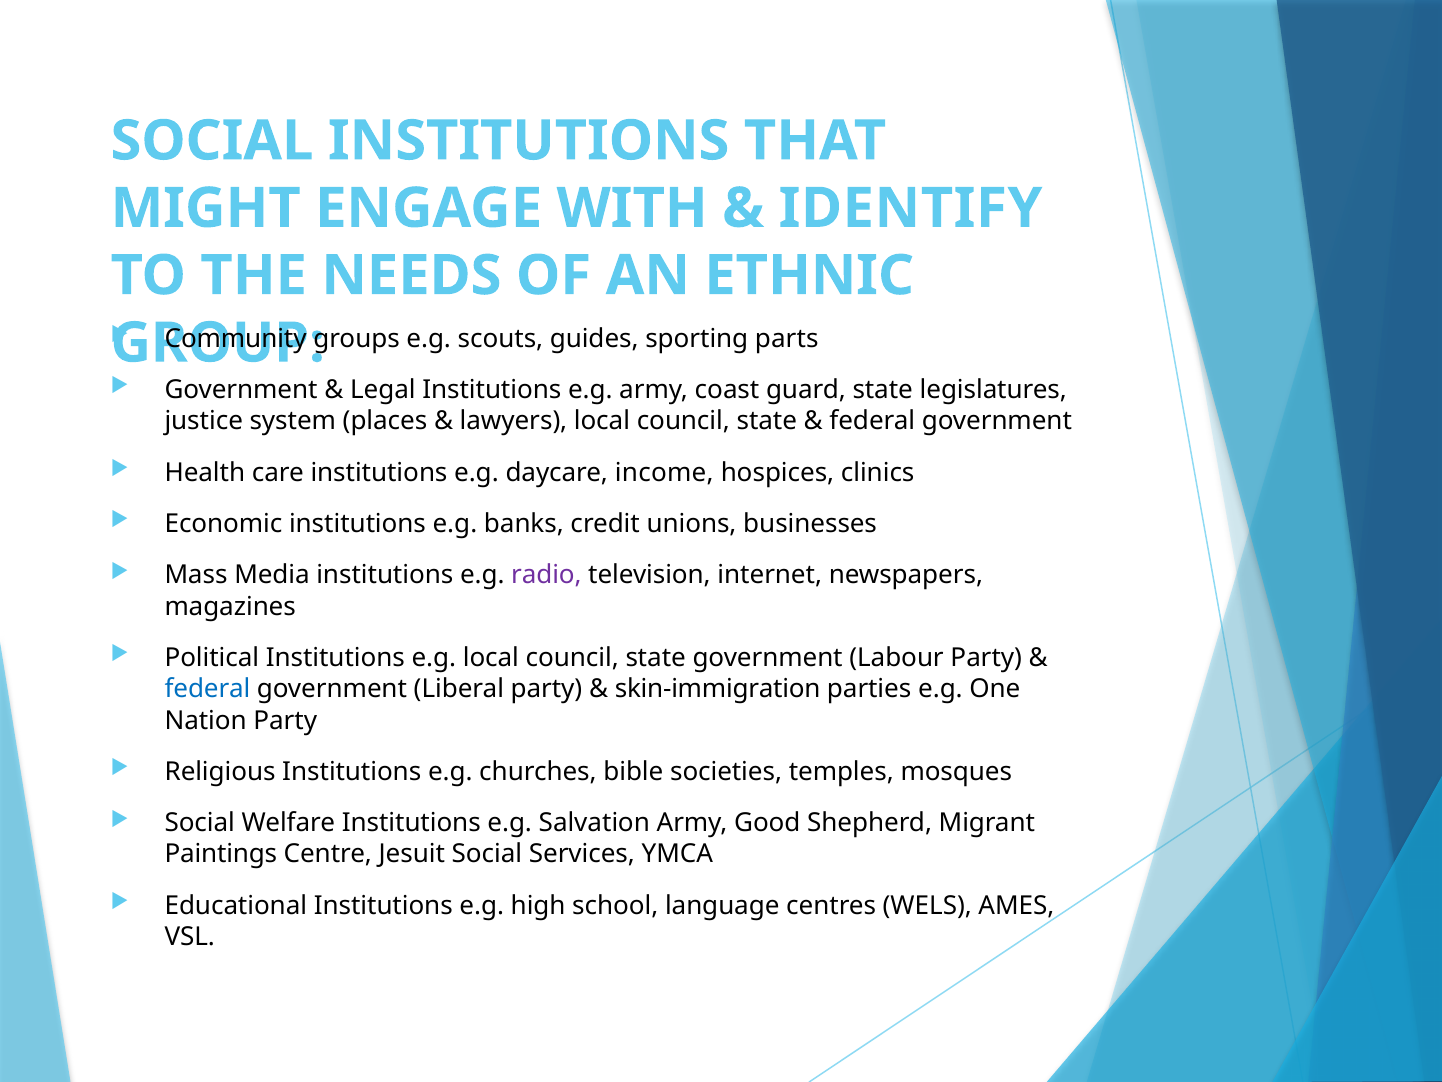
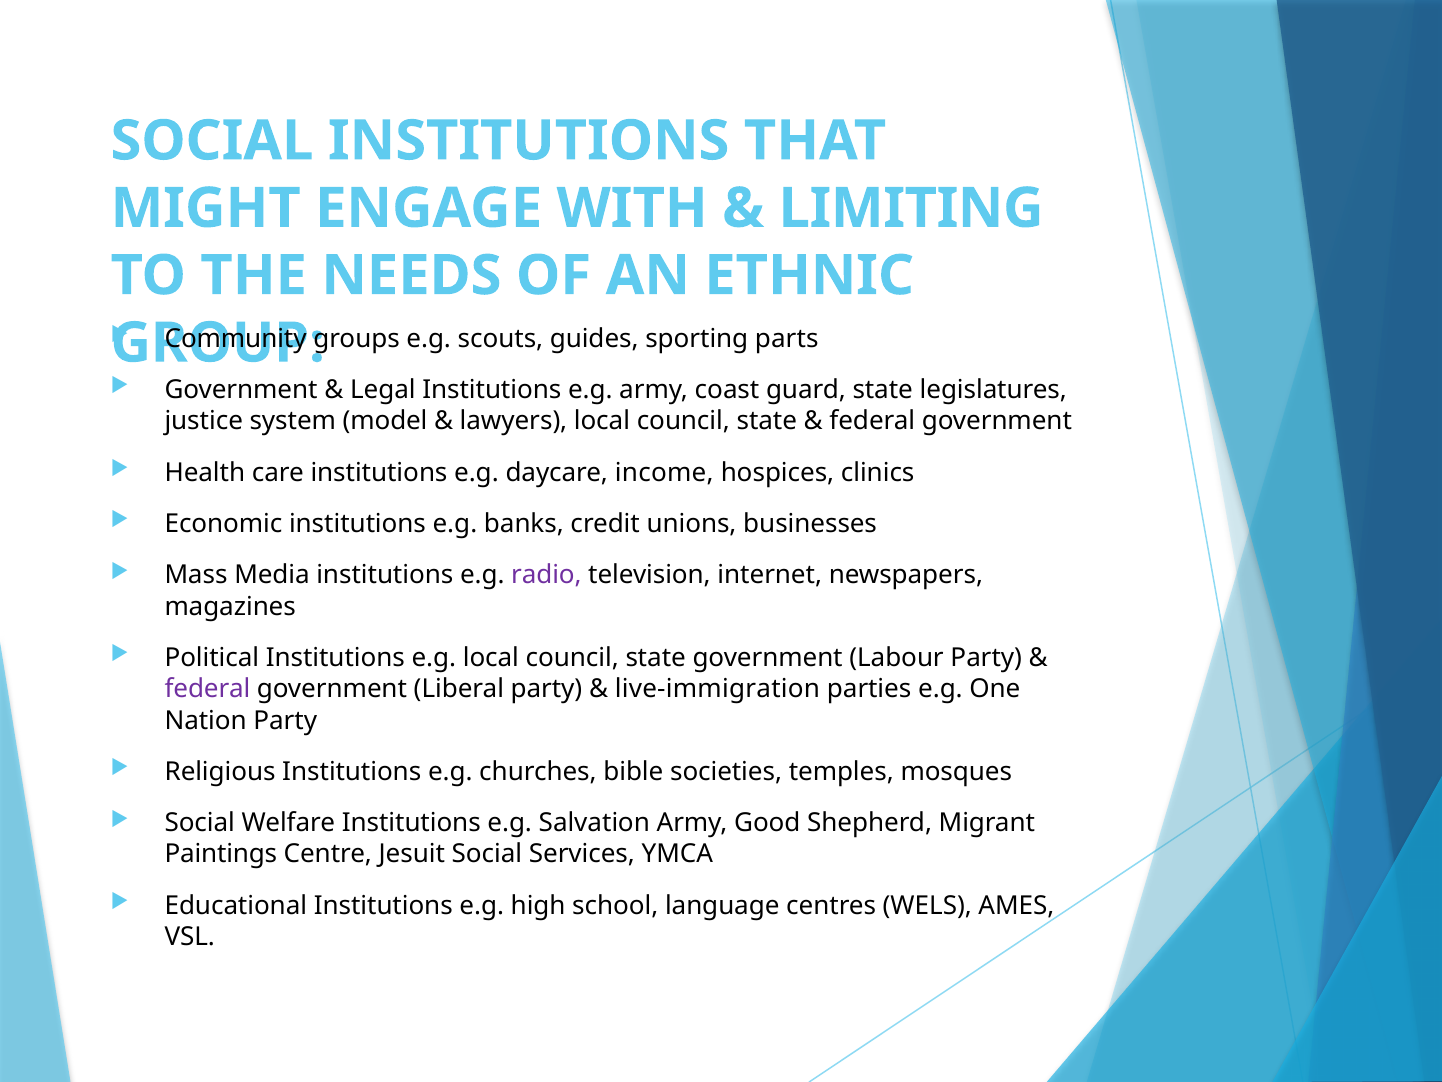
IDENTIFY: IDENTIFY -> LIMITING (911, 208)
places: places -> model (385, 421)
federal colour: blue -> purple (208, 689)
skin-immigration: skin-immigration -> live-immigration (717, 689)
